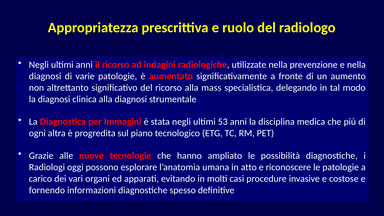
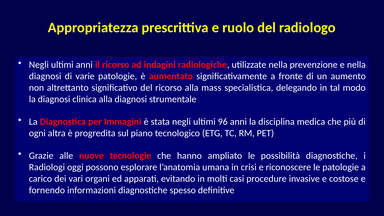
53: 53 -> 96 (223, 122)
atto: atto -> crisi (249, 167)
